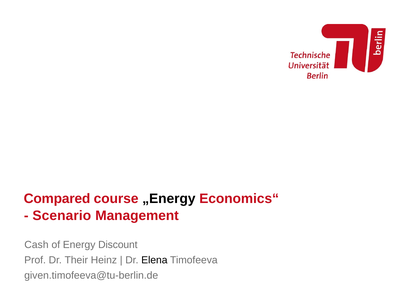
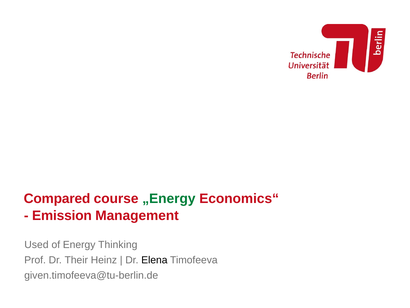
„Energy colour: black -> green (169, 198)
Scenario: Scenario -> Emission (62, 215)
Cash: Cash -> Used (36, 244)
Discount: Discount -> Thinking (118, 244)
